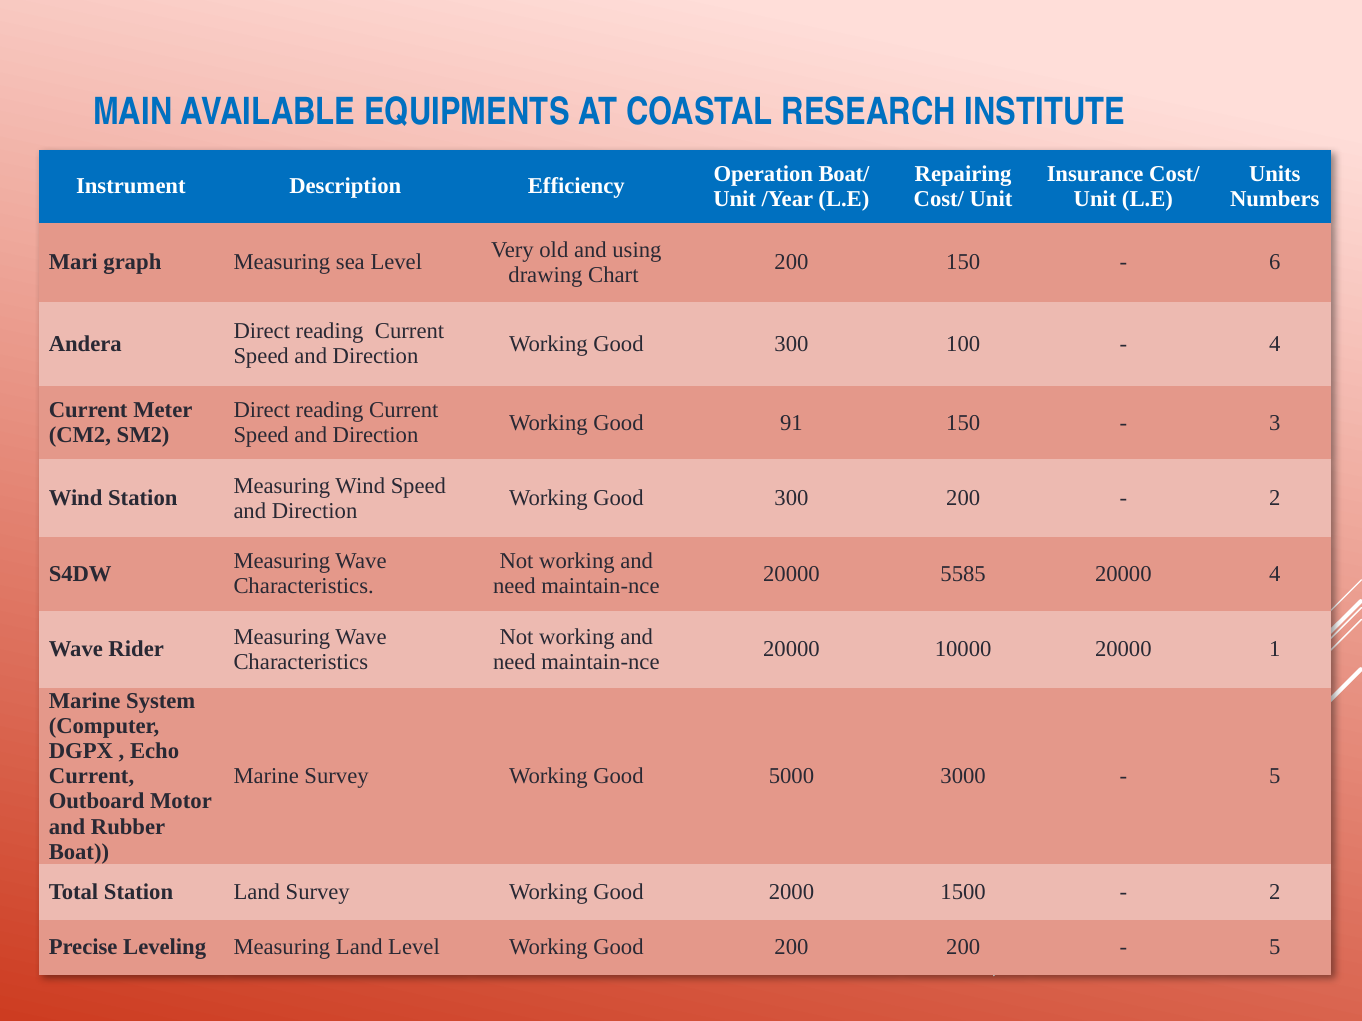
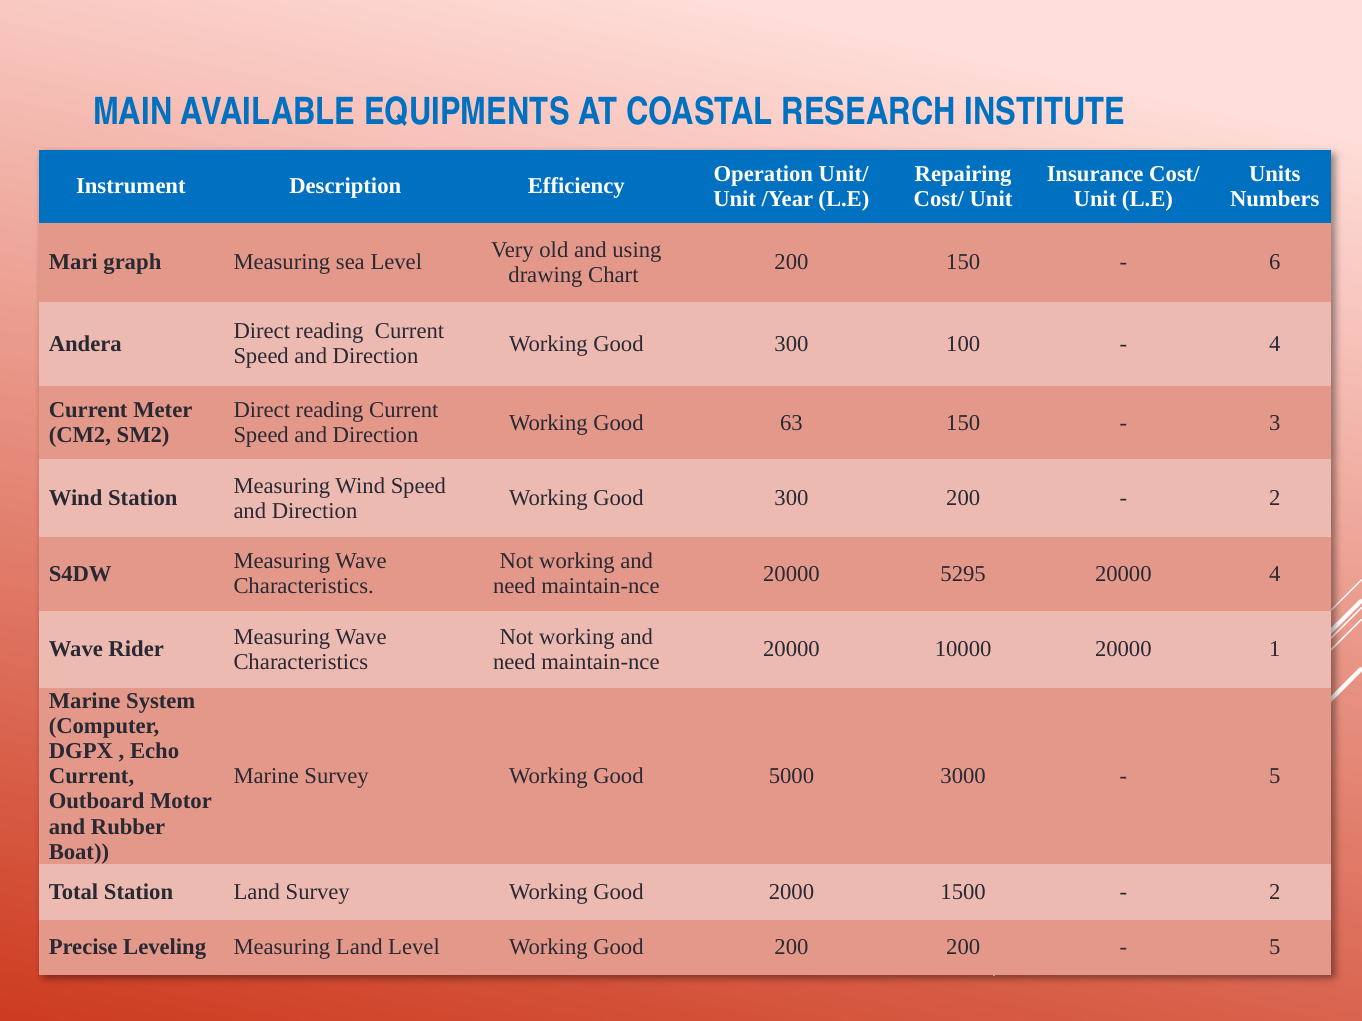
Boat/: Boat/ -> Unit/ (844, 174)
91: 91 -> 63 (791, 423)
5585: 5585 -> 5295 (963, 574)
